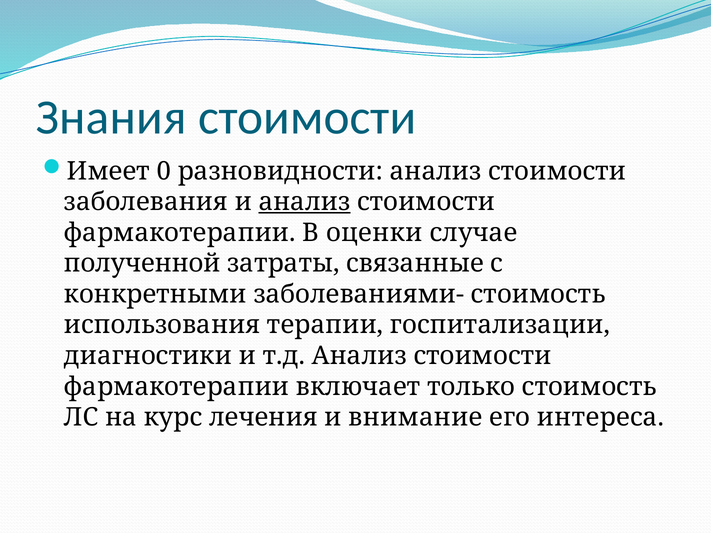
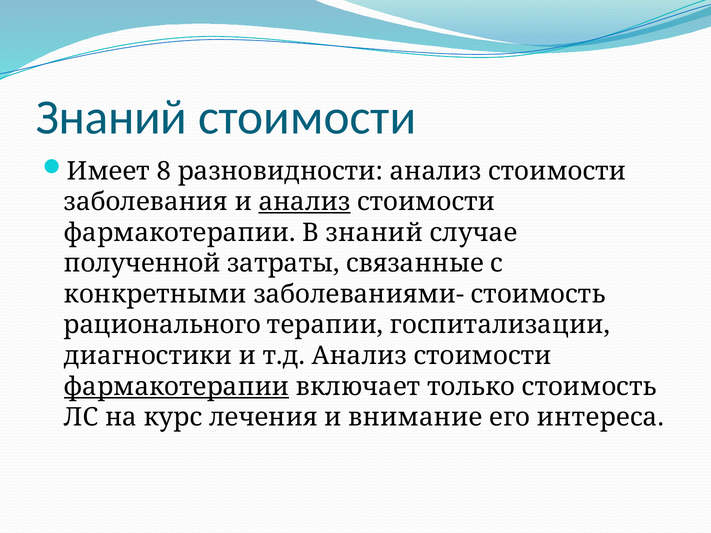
Знания: Знания -> Знаний (111, 117)
0: 0 -> 8 (164, 171)
В оценки: оценки -> знаний (374, 233)
использования: использования -> рационального (162, 325)
фармакотерапии underline: none -> present (177, 387)
